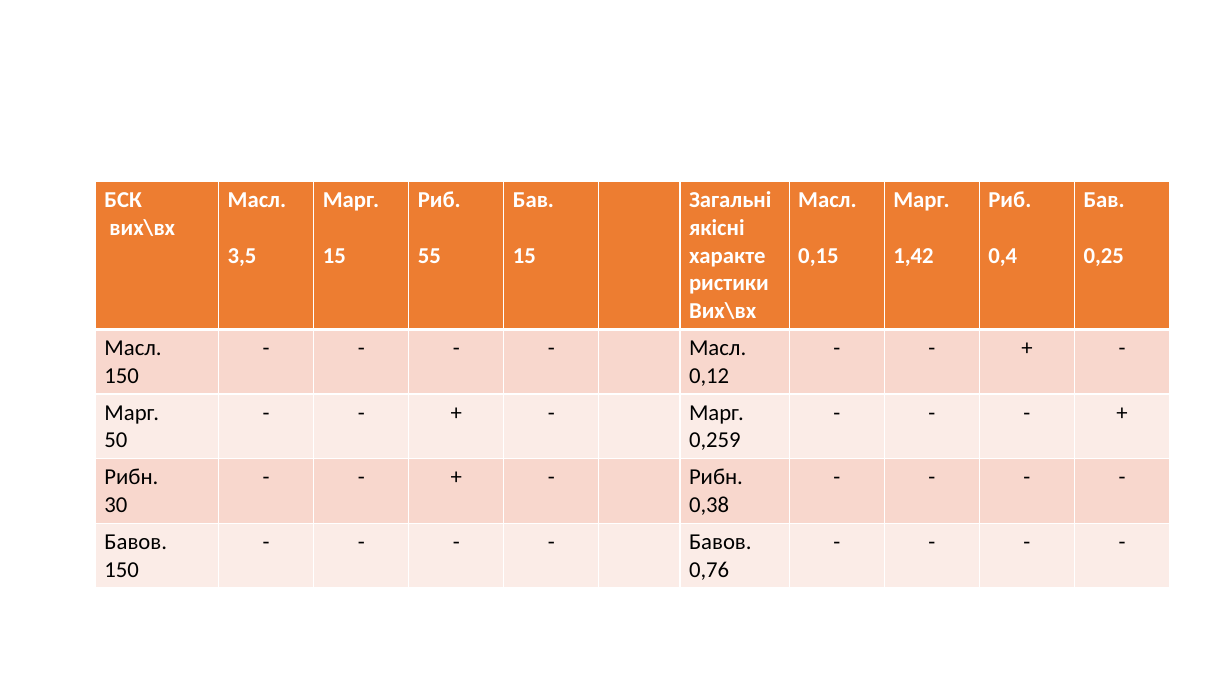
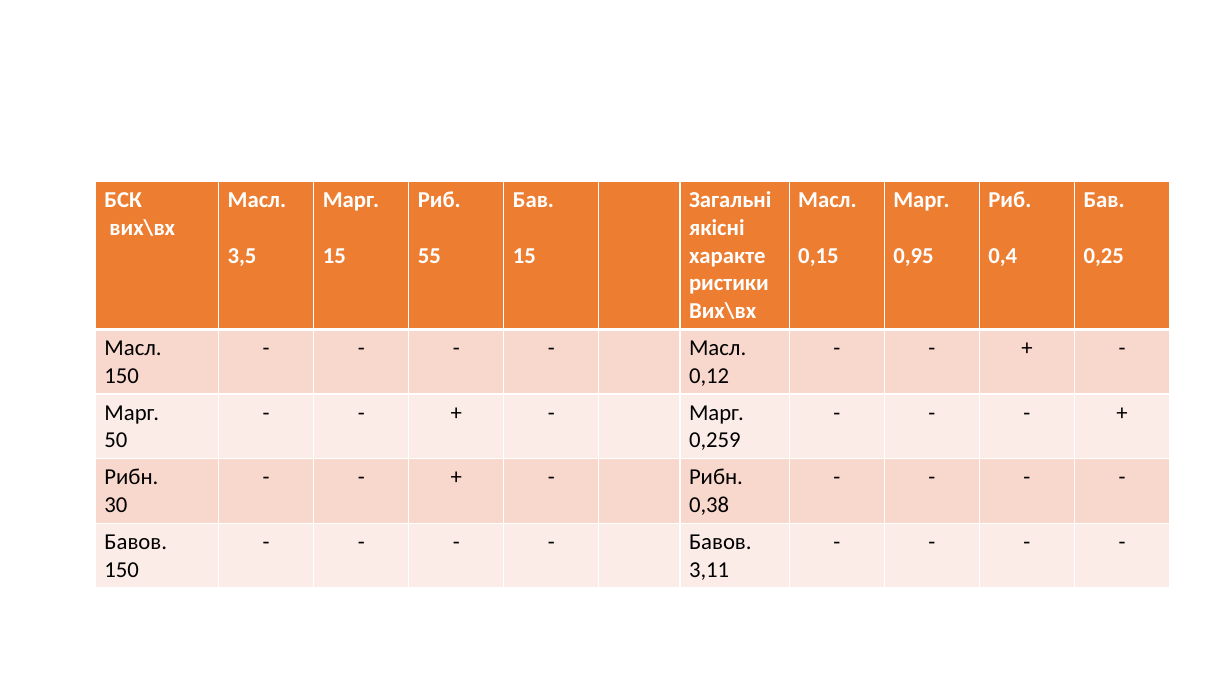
1,42: 1,42 -> 0,95 (913, 256)
0,76: 0,76 -> 3,11 (709, 570)
